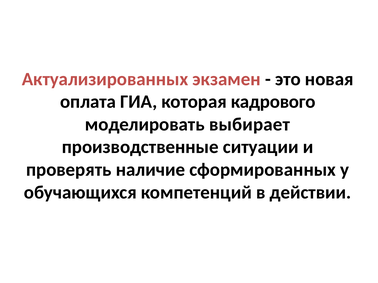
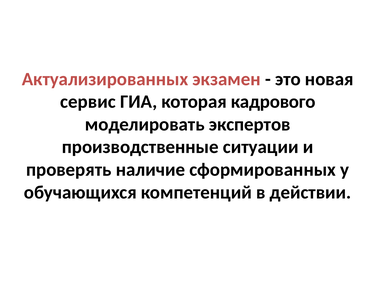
оплата: оплата -> сервис (88, 102)
выбирает: выбирает -> экспертов (250, 125)
